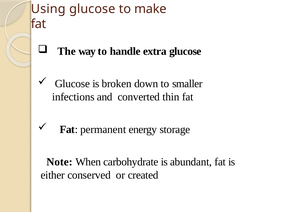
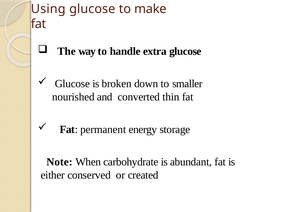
infections: infections -> nourished (73, 97)
